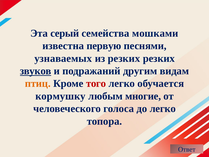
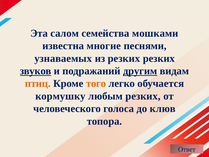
серый: серый -> салом (65, 33)
первую: первую -> многие (104, 46)
другим underline: none -> present (140, 71)
того colour: red -> orange (96, 83)
любым многие: многие -> резких (143, 96)
до легко: легко -> клюв (163, 108)
